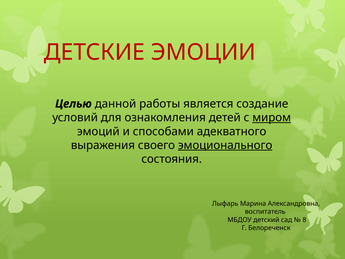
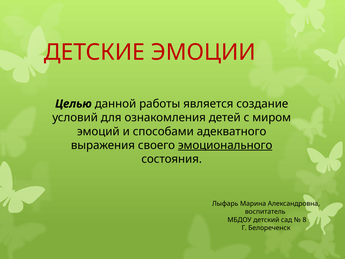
миром underline: present -> none (272, 118)
